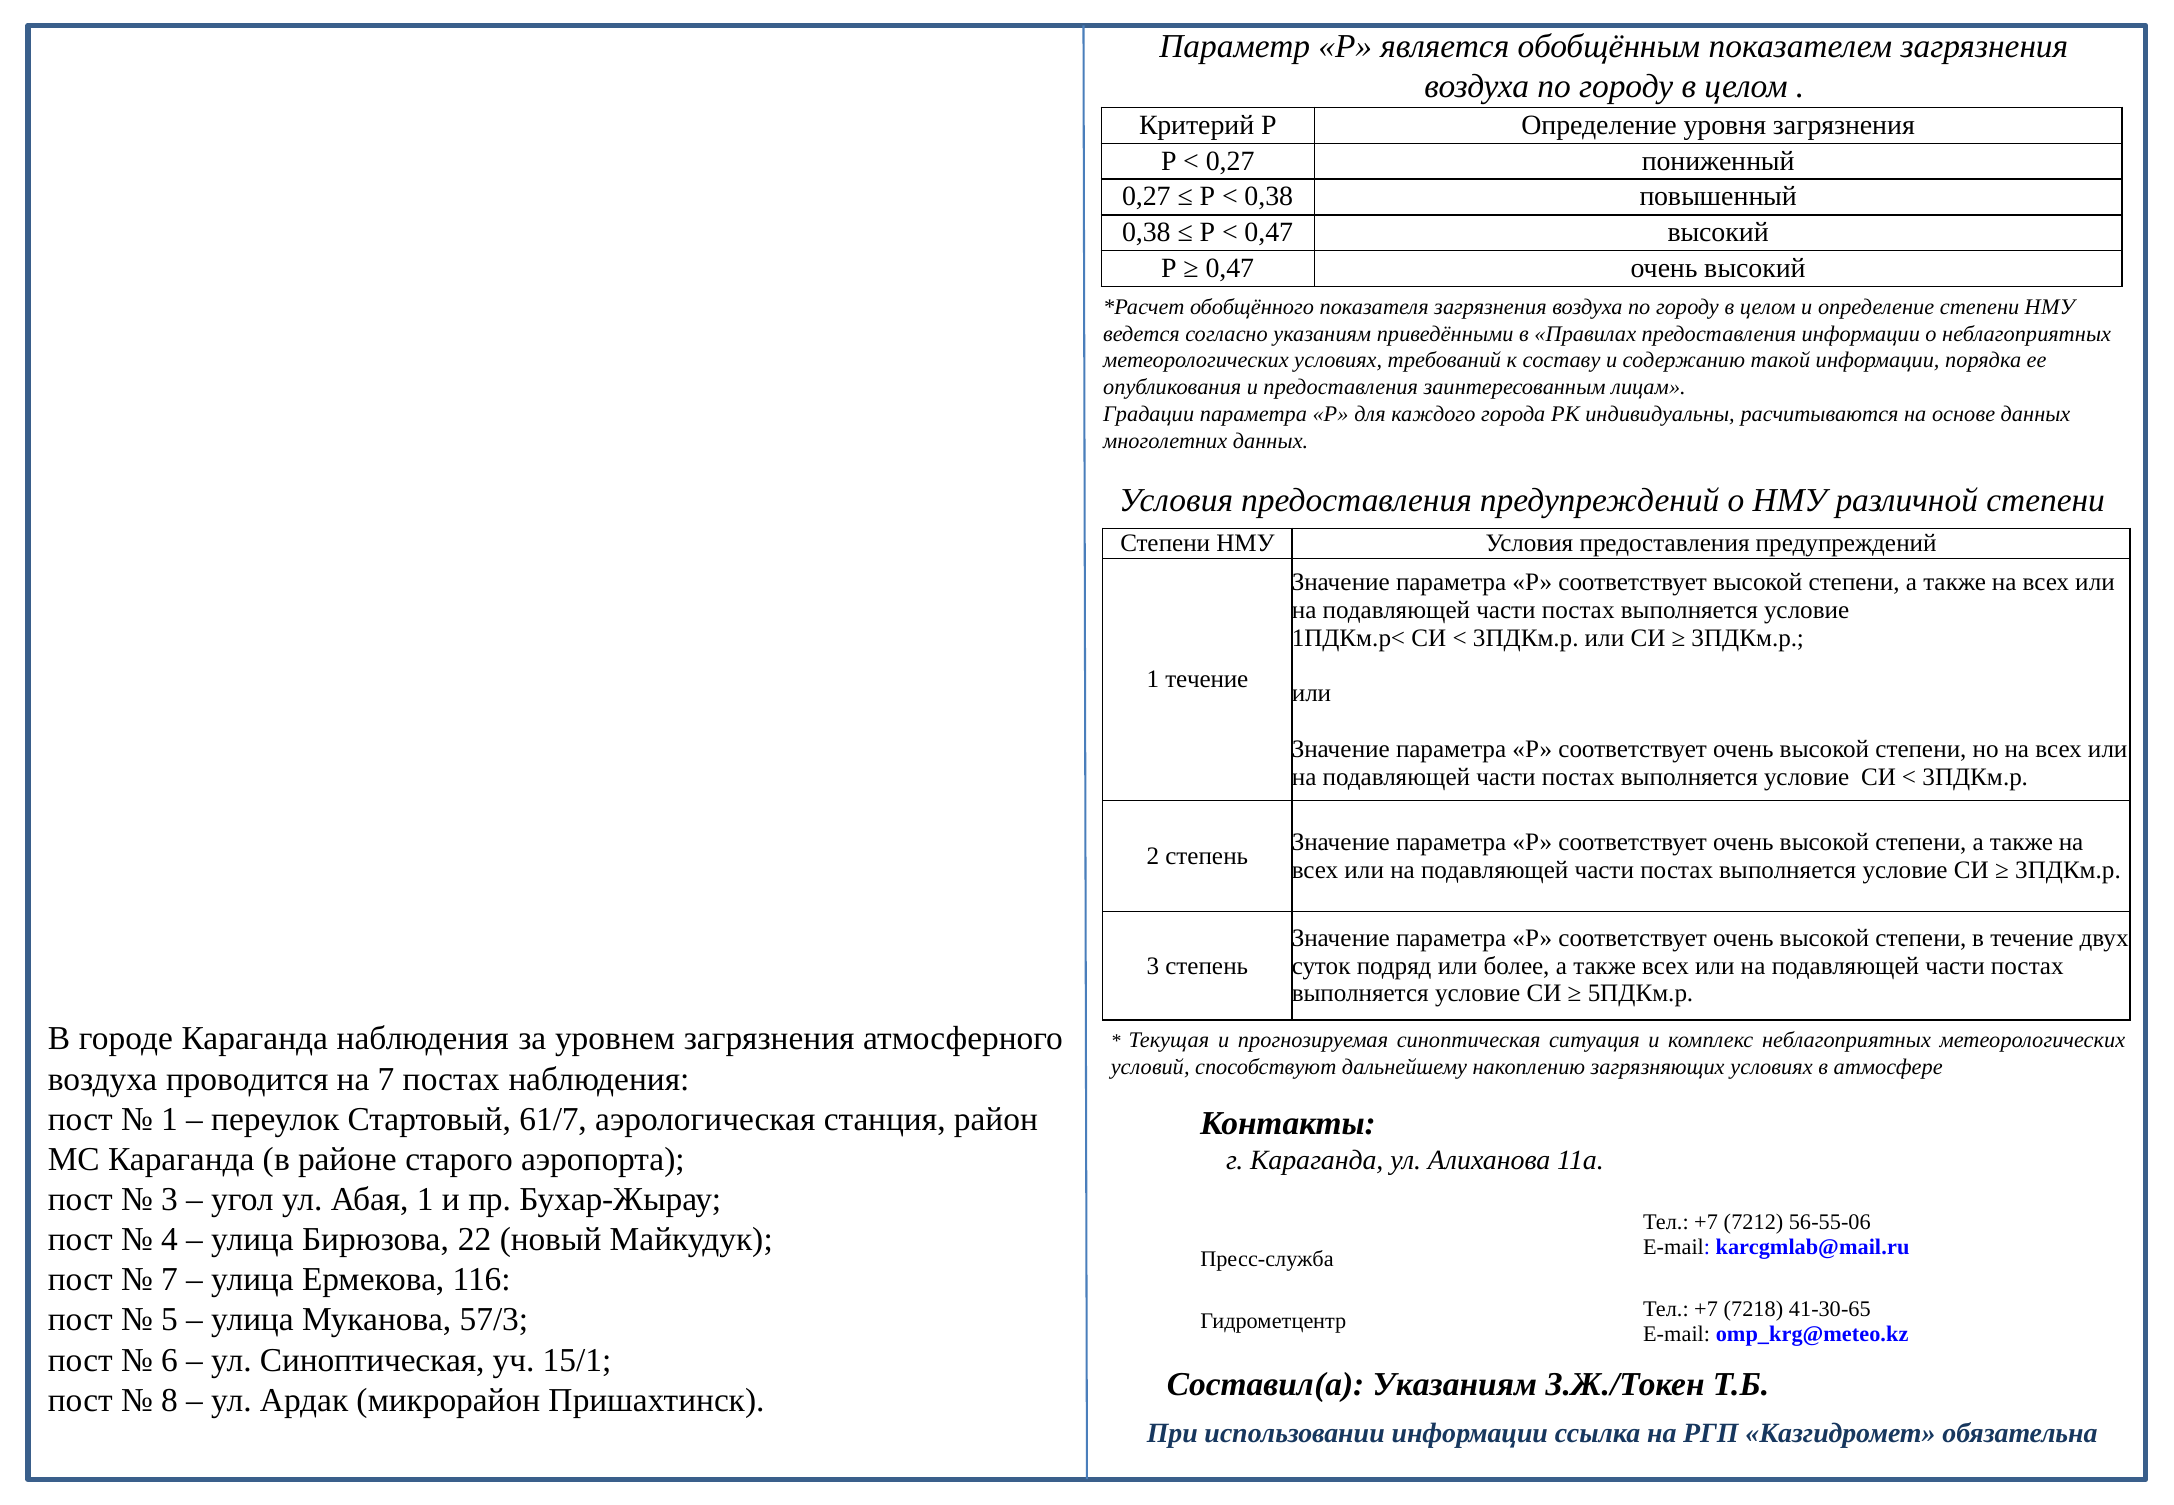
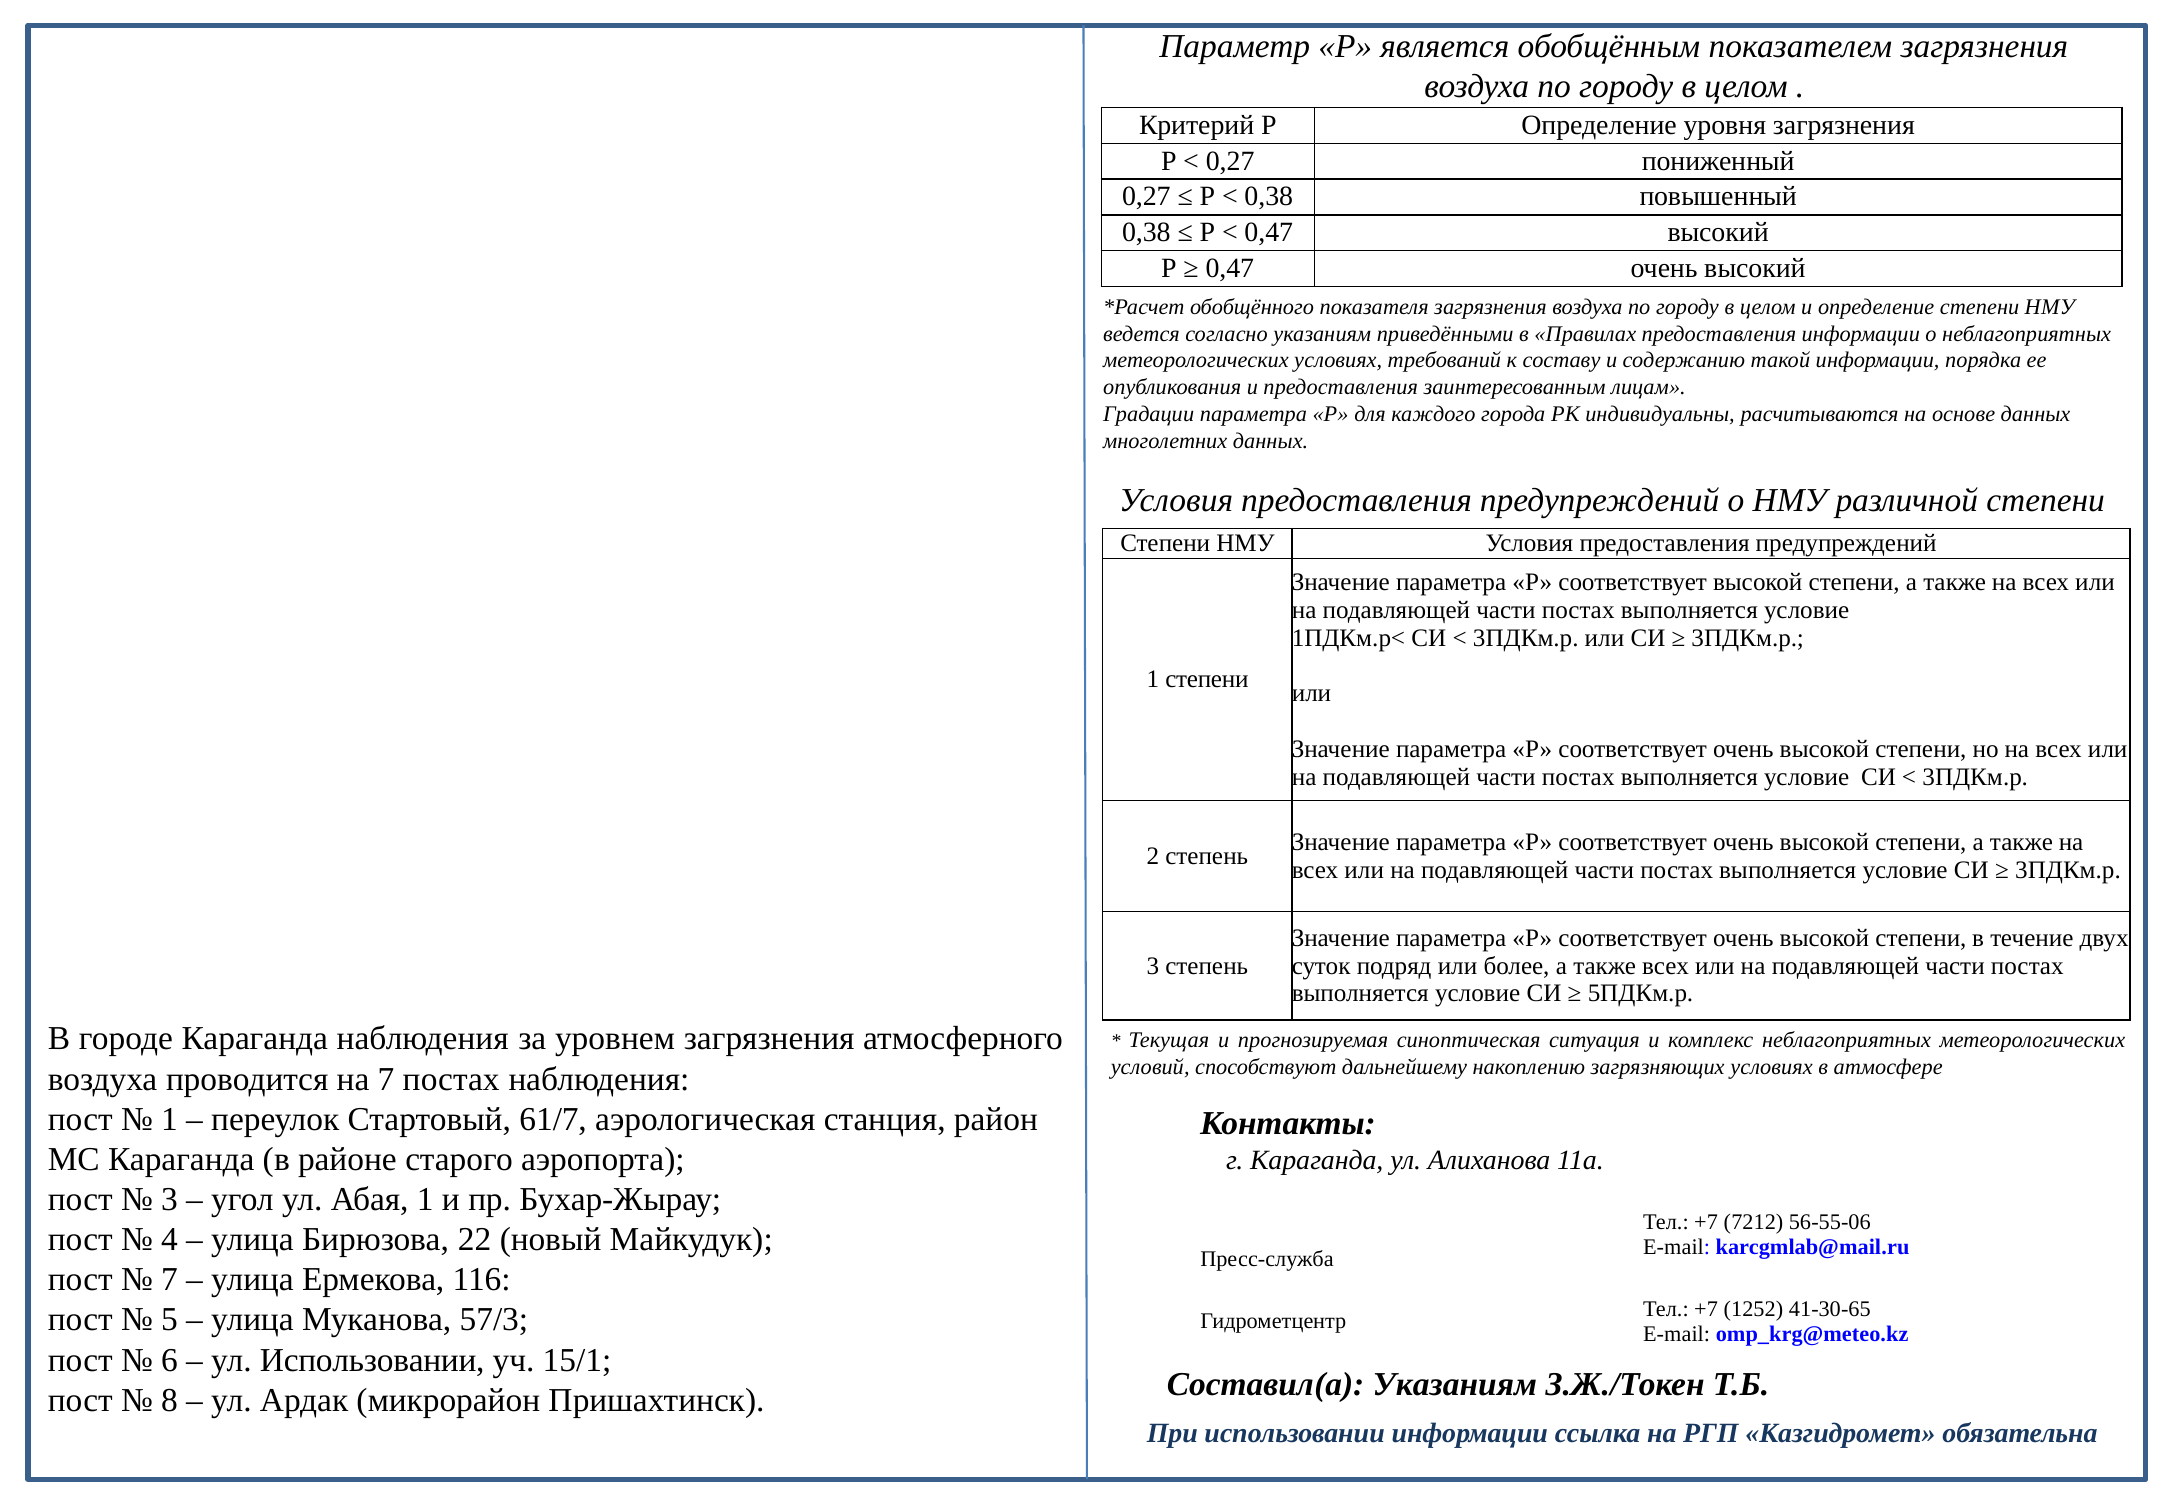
1 течение: течение -> степени (1207, 680)
7218: 7218 -> 1252 (1753, 1309)
ул Синоптическая: Синоптическая -> Использовании (372, 1360)
